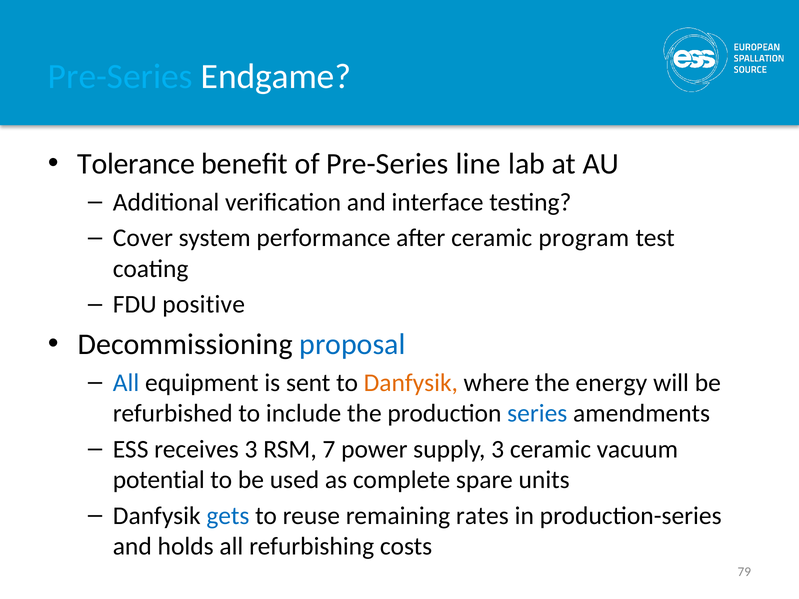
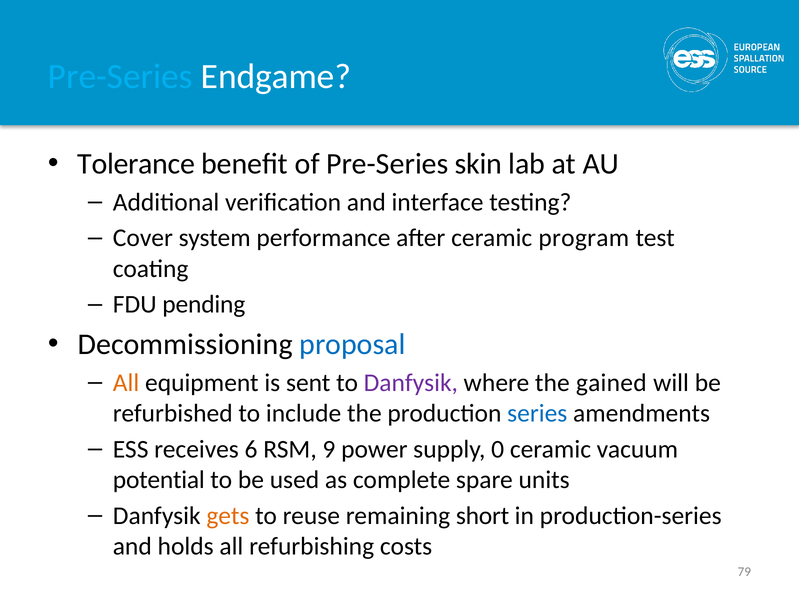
line: line -> skin (478, 164)
positive: positive -> pending (204, 305)
All colour: blue -> orange (126, 383)
Danfysik colour: orange -> purple (411, 383)
energy: energy -> gained (611, 383)
receives 3: 3 -> 6 (251, 449)
7: 7 -> 9 (329, 449)
supply 3: 3 -> 0 (498, 449)
gets colour: blue -> orange (228, 516)
rates: rates -> short (483, 516)
